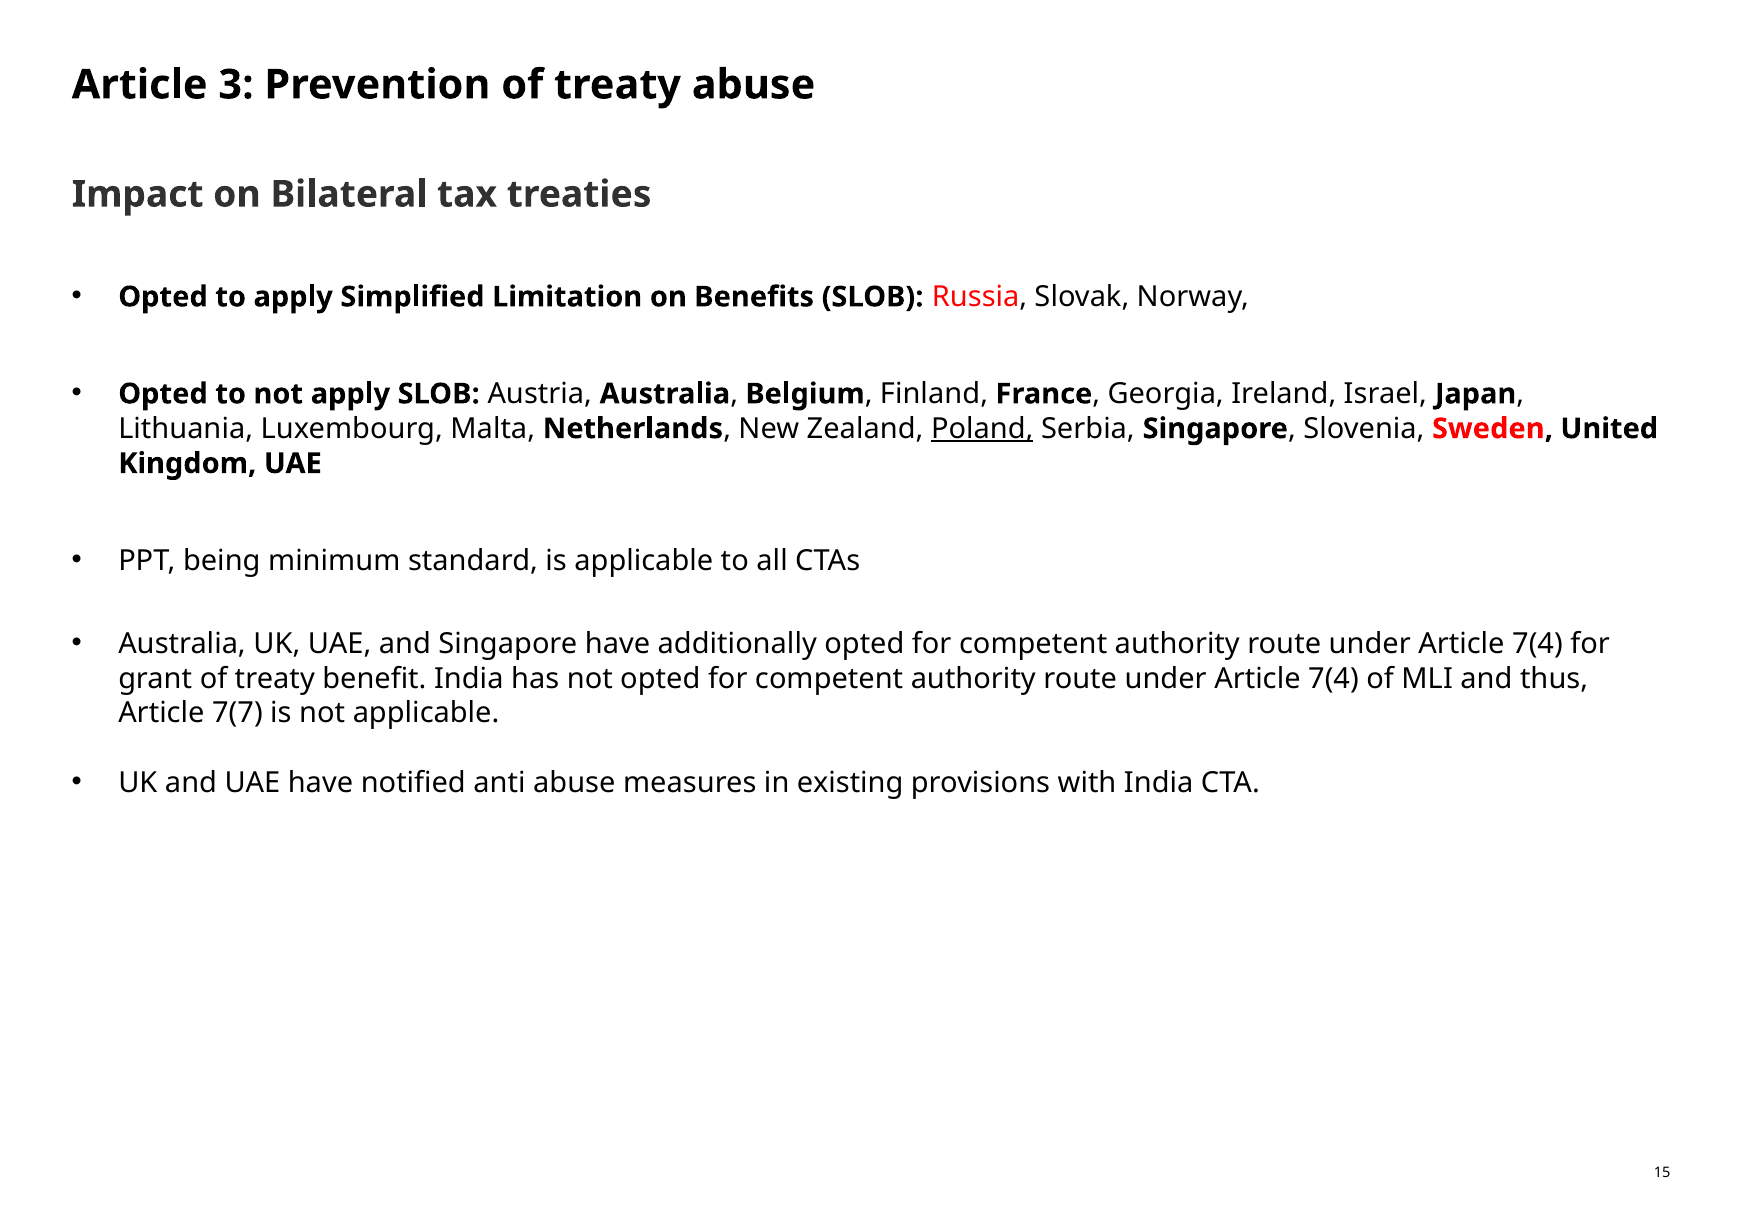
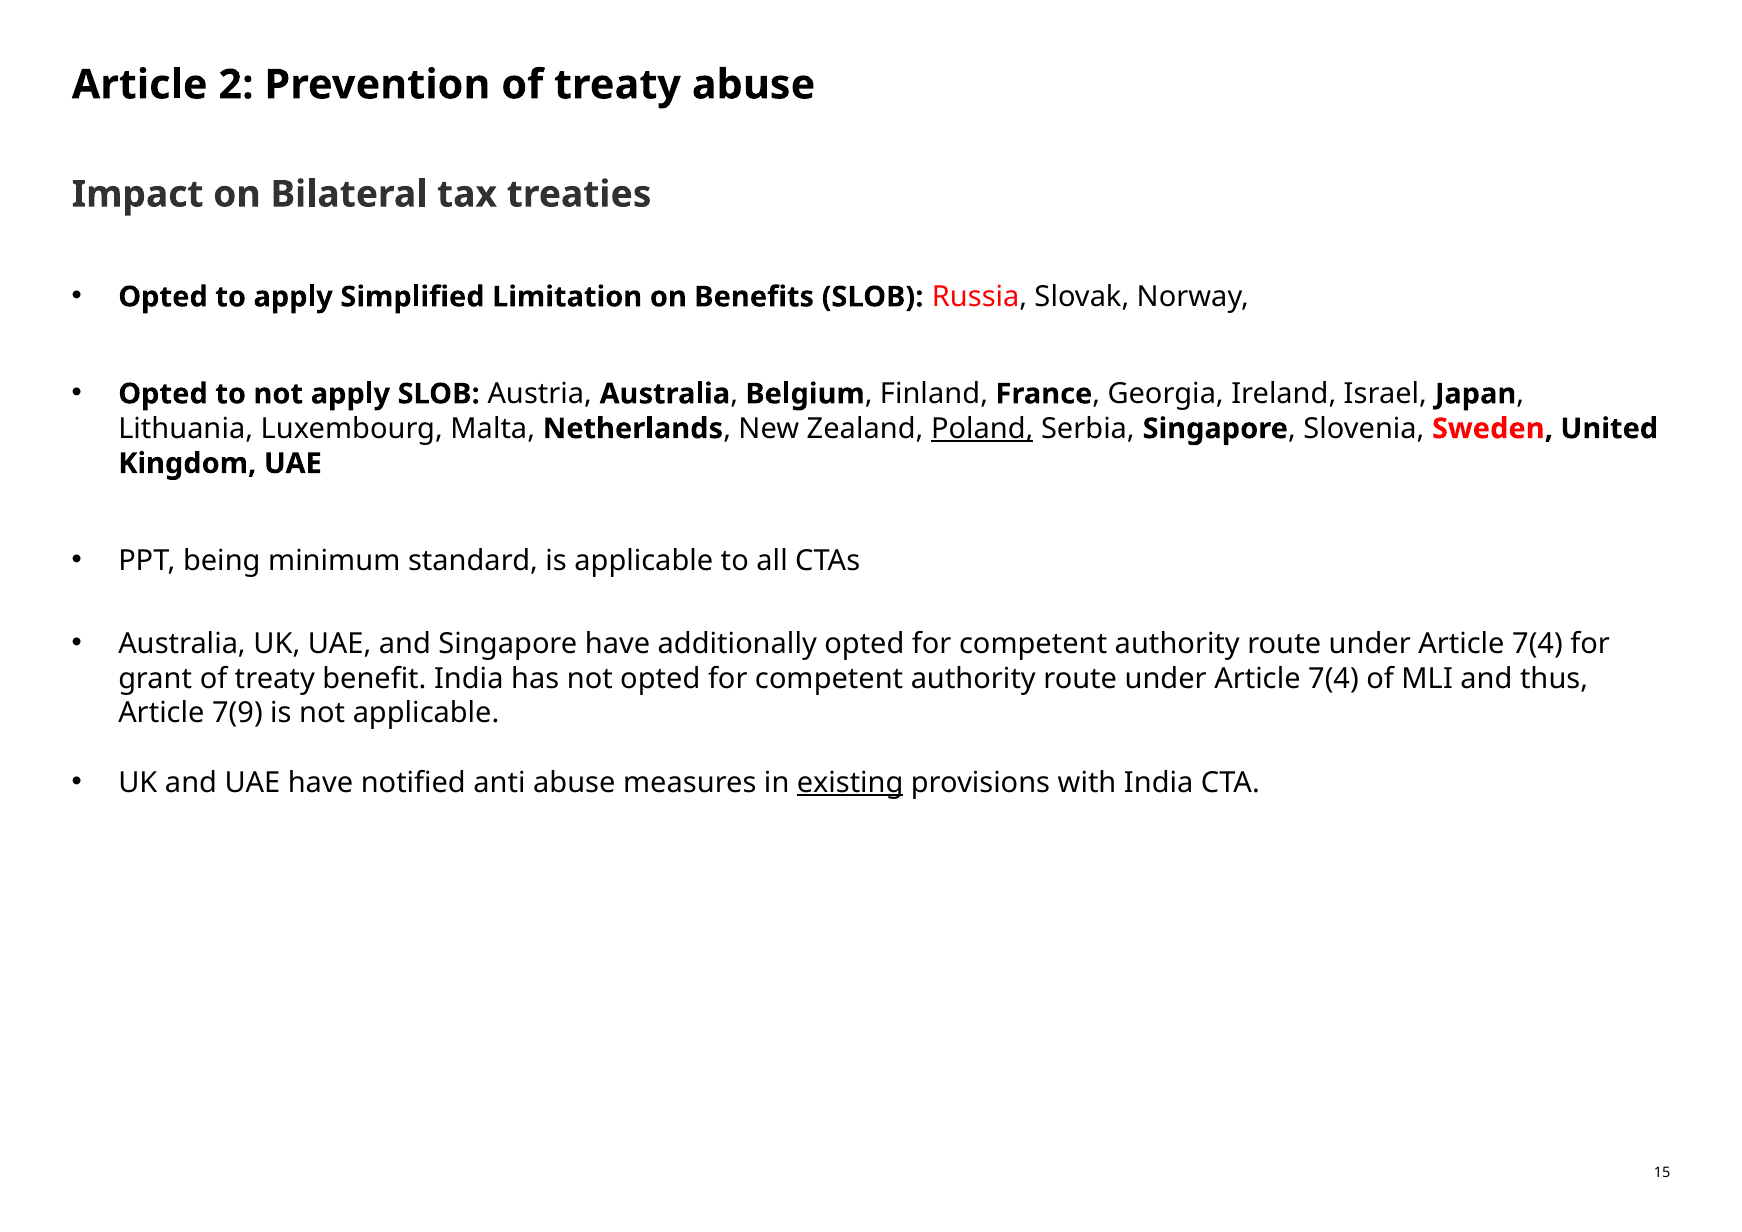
3: 3 -> 2 (236, 85)
7(7: 7(7 -> 7(9 (237, 714)
existing underline: none -> present (850, 783)
